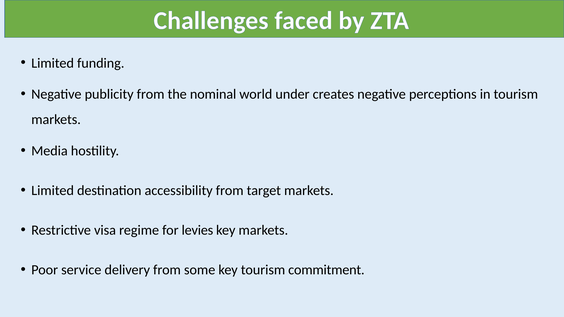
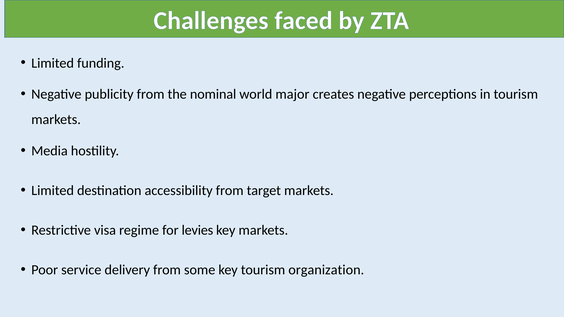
under: under -> major (292, 94)
commitment: commitment -> organization (326, 270)
